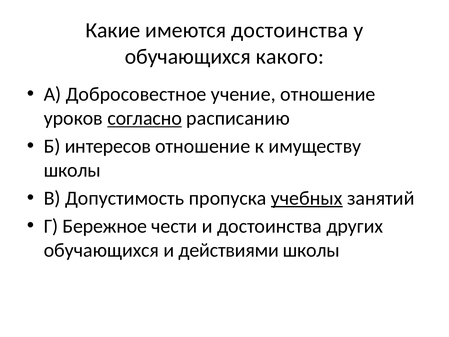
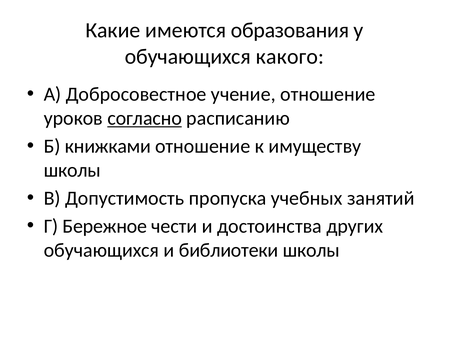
имеются достоинства: достоинства -> образования (290, 30)
интересов: интересов -> книжками (108, 146)
учебных underline: present -> none (307, 198)
действиями: действиями -> библиотеки (229, 250)
